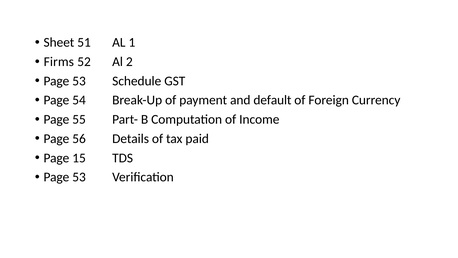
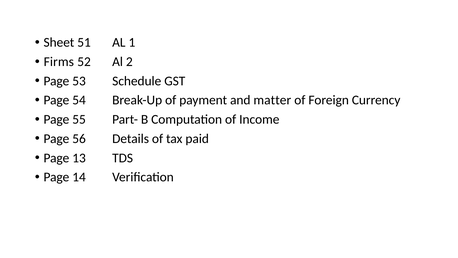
default: default -> matter (272, 100)
15: 15 -> 13 (79, 158)
53: 53 -> 14 (79, 177)
